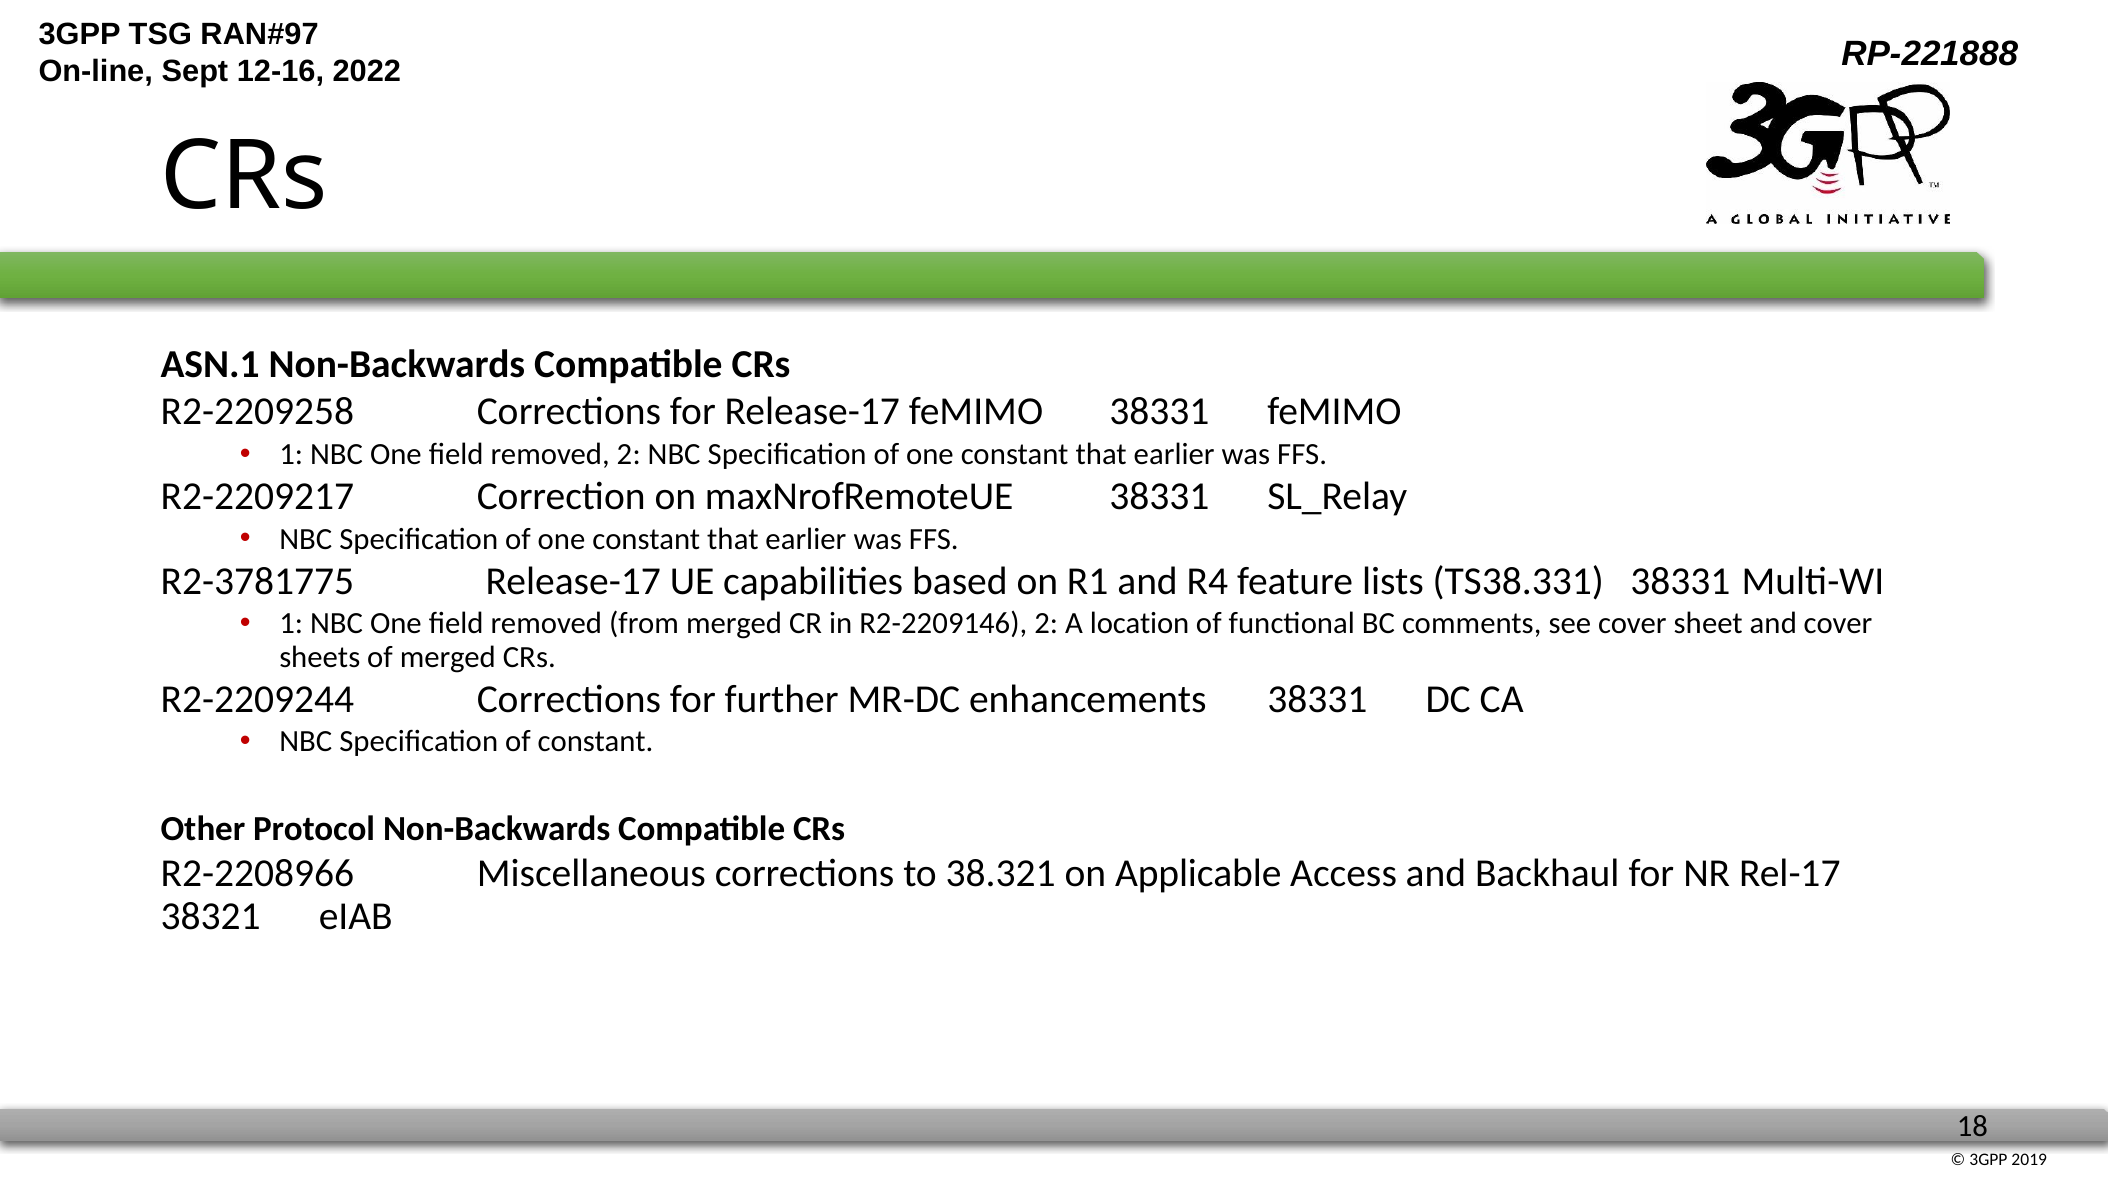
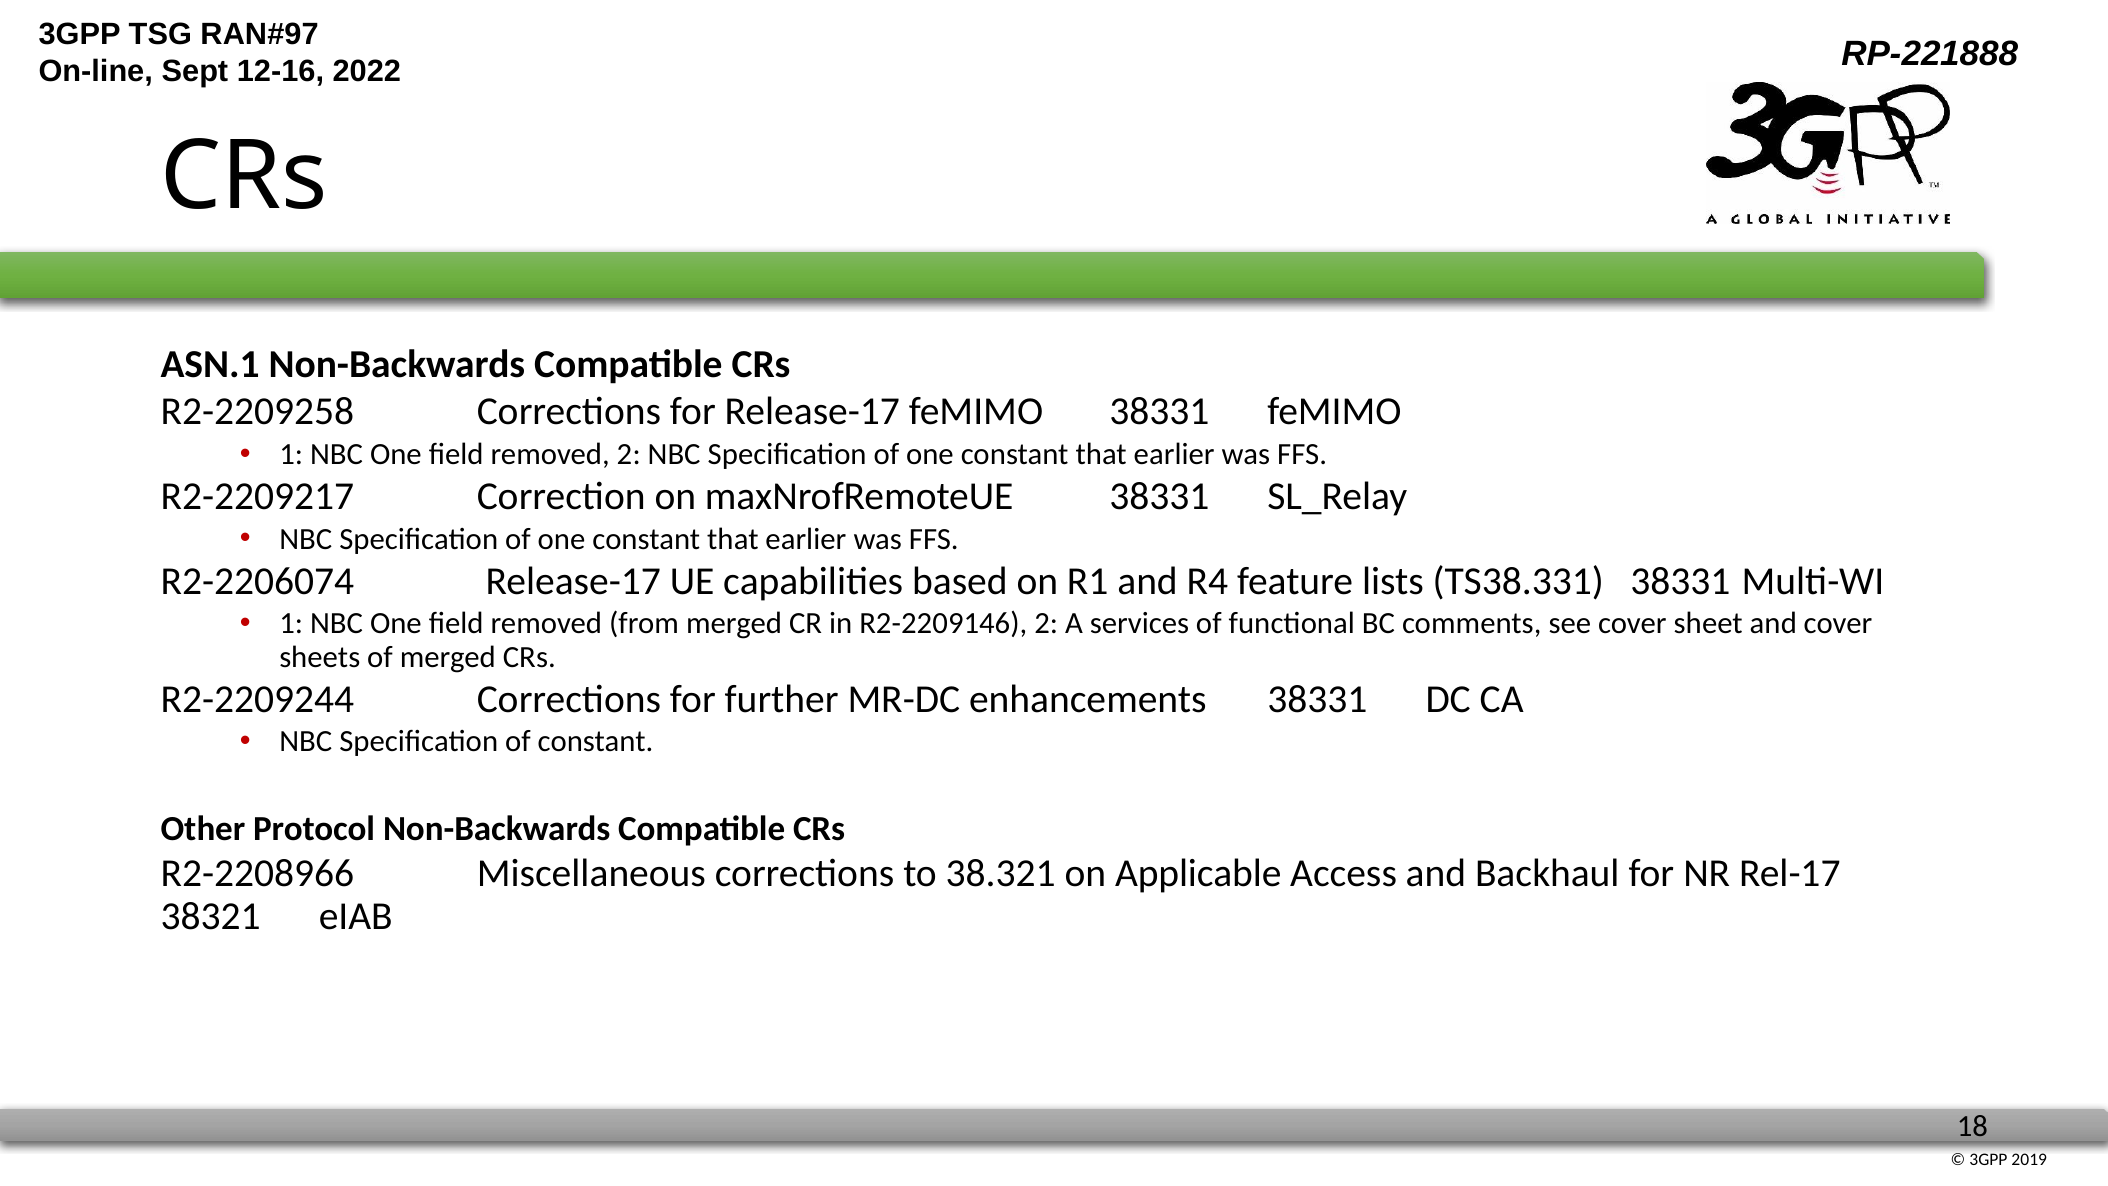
R2-3781775: R2-3781775 -> R2-2206074 (257, 581)
location: location -> services (1139, 624)
